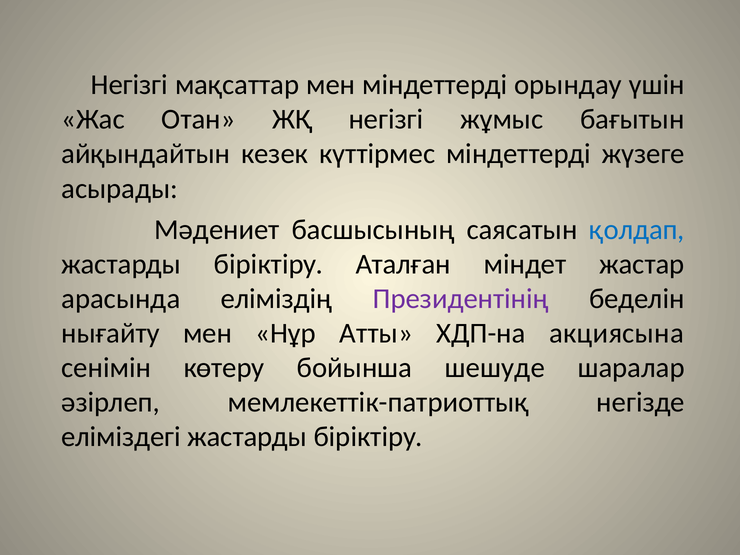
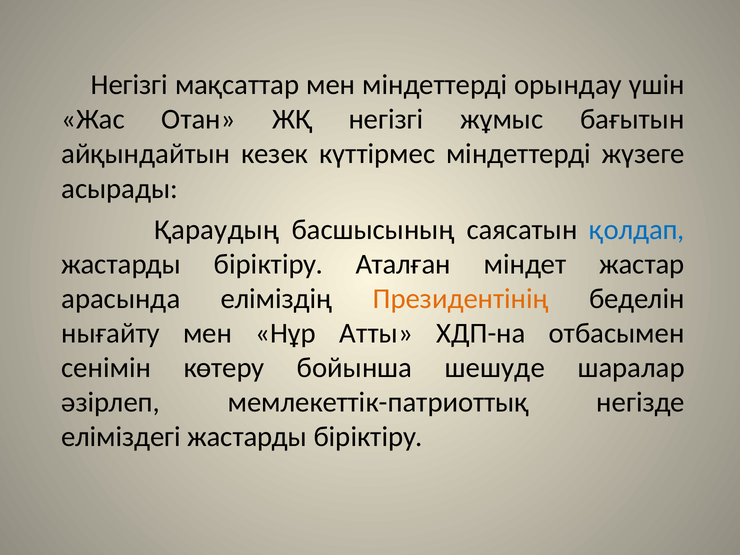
Мәдениет: Мәдениет -> Қараудың (217, 230)
Президентінің colour: purple -> orange (461, 299)
акциясына: акциясына -> отбасымен (617, 333)
